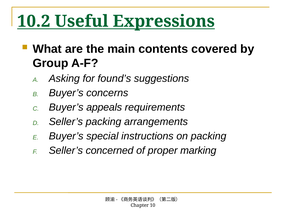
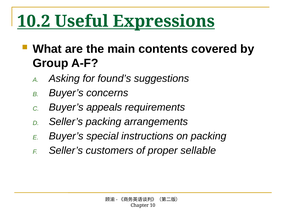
concerned: concerned -> customers (110, 151)
marking: marking -> sellable (198, 151)
